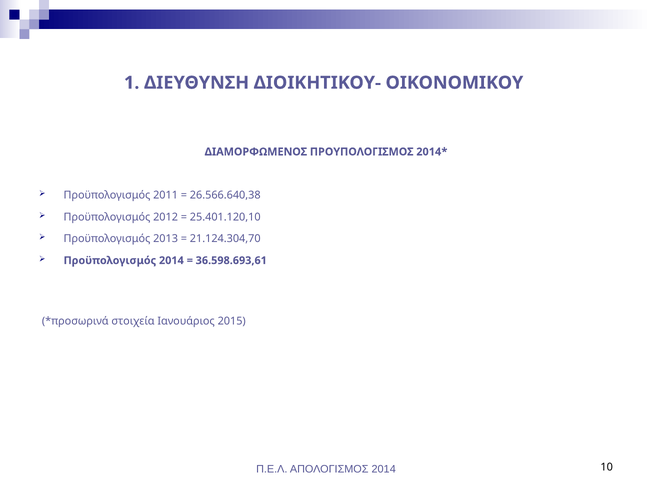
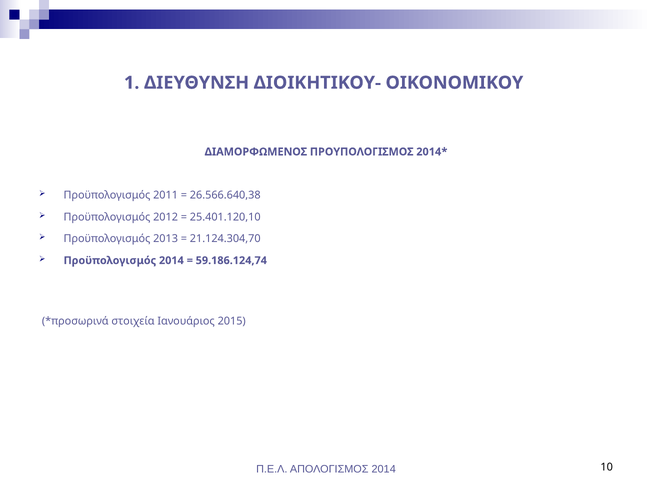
36.598.693,61: 36.598.693,61 -> 59.186.124,74 (231, 261)
